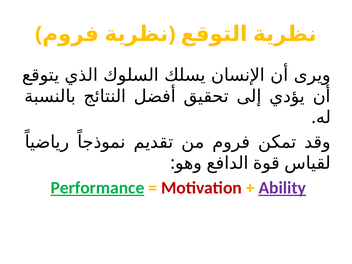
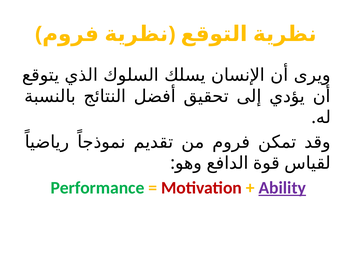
Performance underline: present -> none (97, 188)
